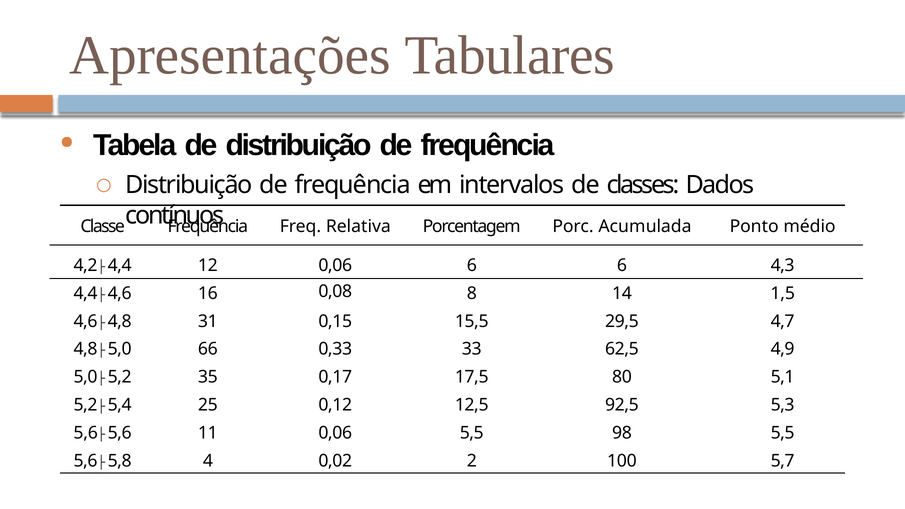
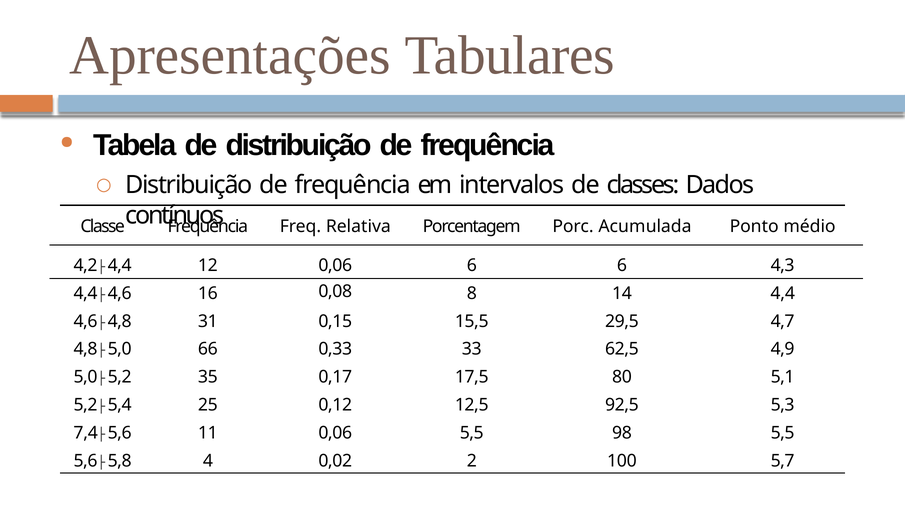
14 1,5: 1,5 -> 4,4 (783, 293)
5,6: 5,6 -> 7,4 (86, 433)
